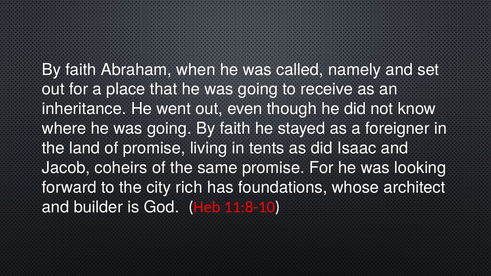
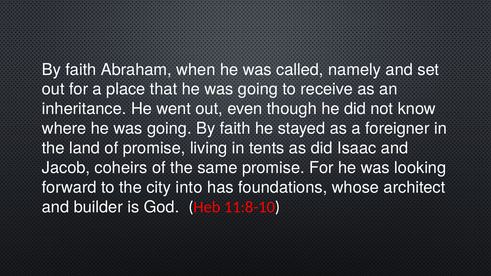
rich: rich -> into (189, 188)
